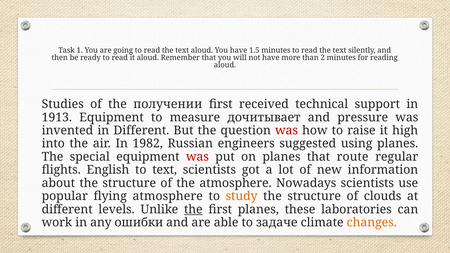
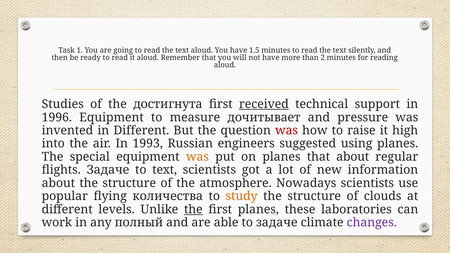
получении: получении -> достигнута (168, 104)
received underline: none -> present (264, 104)
1913: 1913 -> 1996 (57, 117)
1982: 1982 -> 1993 (148, 144)
was colour: red -> orange (197, 157)
that route: route -> about (353, 157)
flights English: English -> Задаче (108, 170)
flying atmosphere: atmosphere -> количества (168, 196)
ошибки: ошибки -> полный (139, 223)
changes colour: orange -> purple (372, 223)
